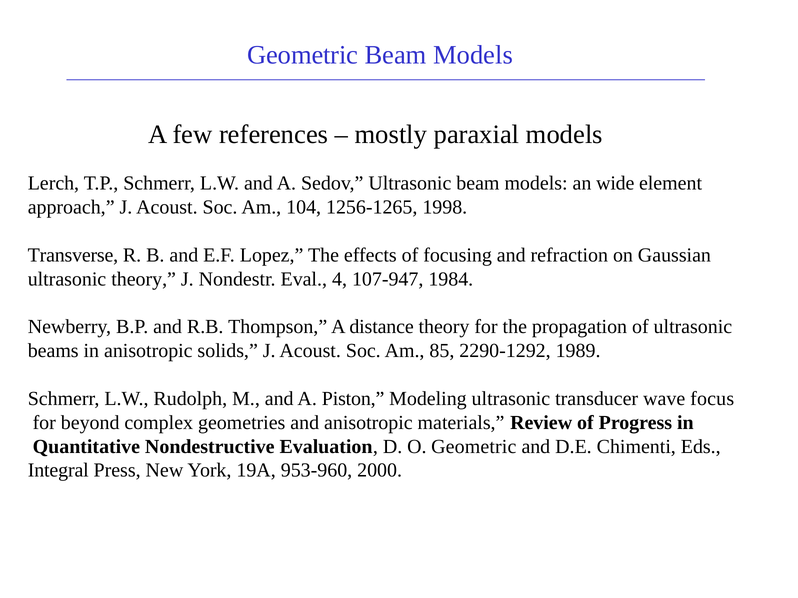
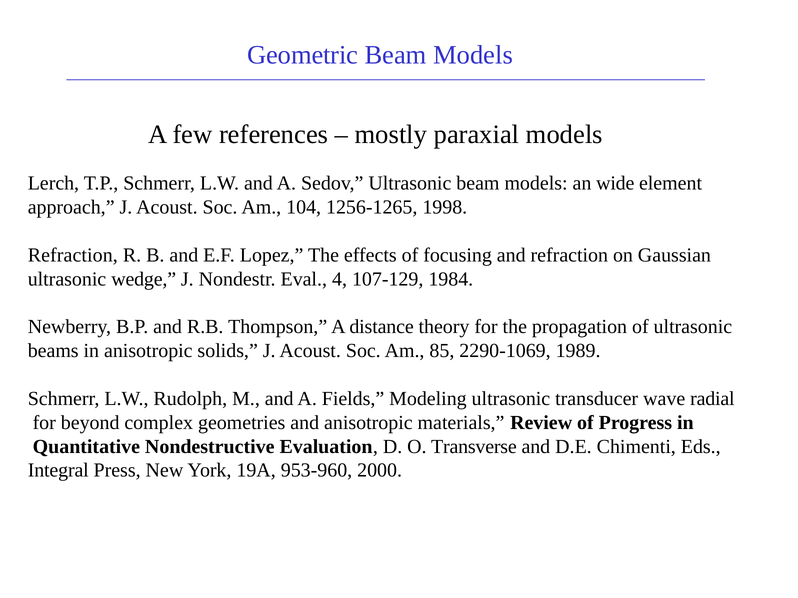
Transverse: Transverse -> Refraction (73, 255)
ultrasonic theory: theory -> wedge (144, 279)
107-947: 107-947 -> 107-129 (388, 279)
2290-1292: 2290-1292 -> 2290-1069 (505, 351)
Piston: Piston -> Fields (353, 399)
focus: focus -> radial (712, 399)
O Geometric: Geometric -> Transverse (474, 447)
